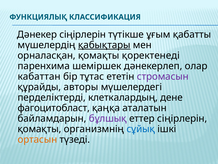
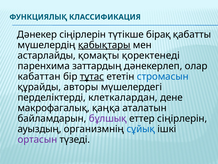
ұғым: ұғым -> бірақ (158, 34)
орналасқан: орналасқан -> астарлайды (47, 55)
шеміршек: шеміршек -> заттардың (97, 66)
тұтас underline: none -> present (92, 76)
стромасын colour: purple -> blue (163, 76)
клеткалардың: клеткалардың -> клеткалардан (123, 97)
фагоцитобласт: фагоцитобласт -> макрофагалық (54, 108)
қомақты: қомақты -> ауыздың (39, 129)
ортасын colour: orange -> purple (37, 139)
